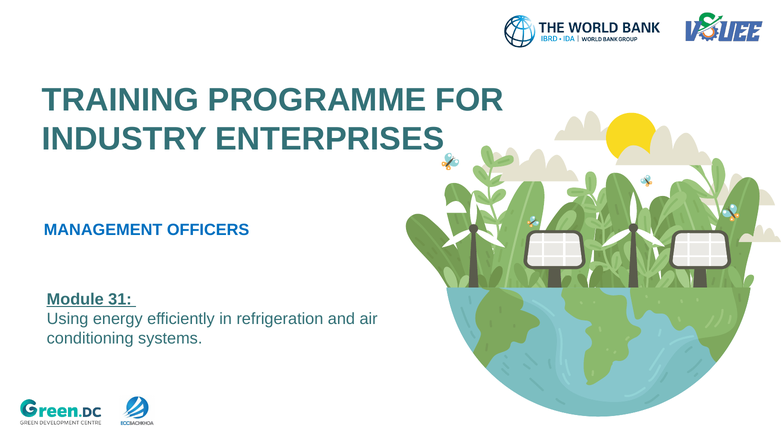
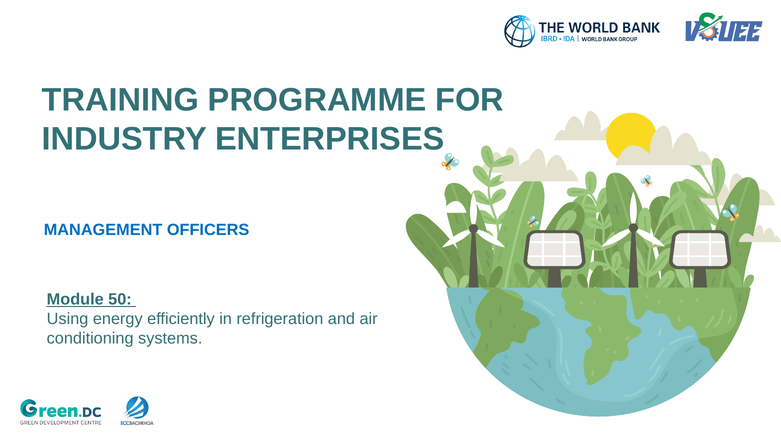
31: 31 -> 50 (120, 300)
